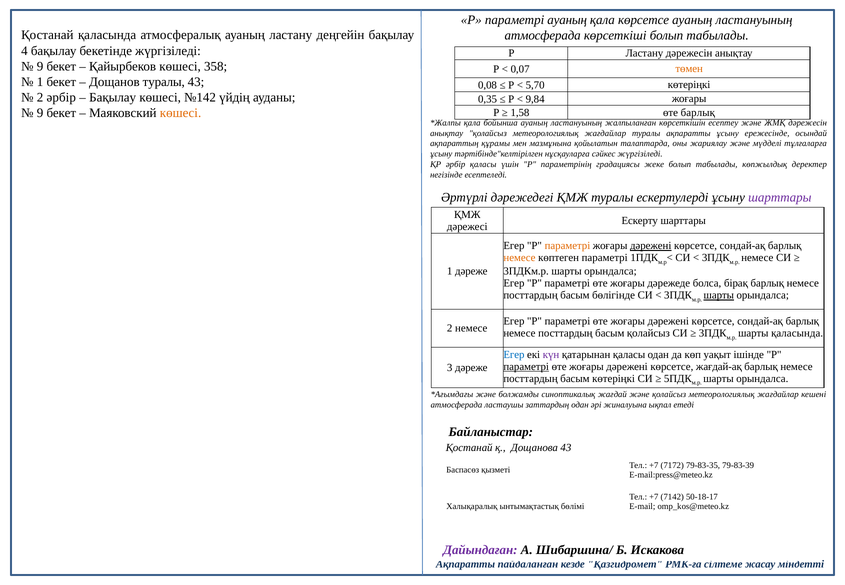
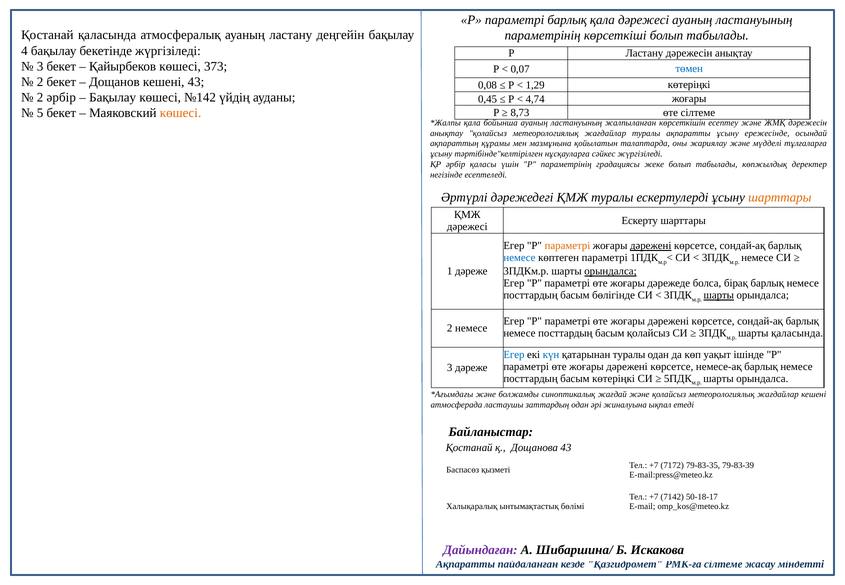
параметрі ауаның: ауаның -> барлық (567, 20)
қала көрсетсе: көрсетсе -> дәрежесі (644, 20)
атмосферада: атмосферада -> параметрінің (543, 35)
9: 9 -> 3 (40, 66)
358: 358 -> 373 (216, 66)
төмен colour: orange -> blue (689, 69)
1: 1 -> 2 (40, 82)
Дощанов туралы: туралы -> кешені (164, 82)
5,70: 5,70 -> 1,29 (535, 85)
0,35: 0,35 -> 0,45 (488, 99)
9,84: 9,84 -> 4,74 (535, 99)
9: 9 -> 5 (40, 113)
1,58: 1,58 -> 8,73 (520, 113)
өте барлық: барлық -> сілтеме (698, 112)
шарттары colour: purple -> orange (780, 198)
немесе colour: orange -> blue (519, 258)
орындалса underline: none -> present (610, 271)
күн colour: purple -> blue (551, 355)
қатарынан қаласы: қаласы -> туралы (629, 355)
параметрі underline: present -> none (526, 367)
жағдай-ақ: жағдай-ақ -> немесе-ақ (719, 367)
